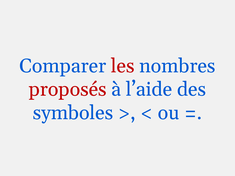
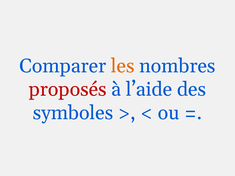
les colour: red -> orange (123, 66)
